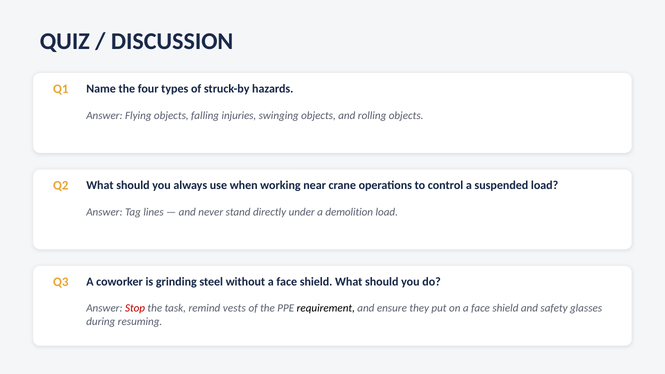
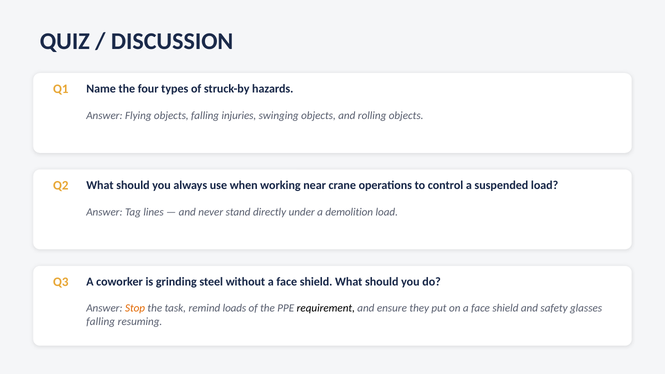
Stop colour: red -> orange (135, 308)
vests: vests -> loads (234, 308)
during: during -> falling (101, 322)
